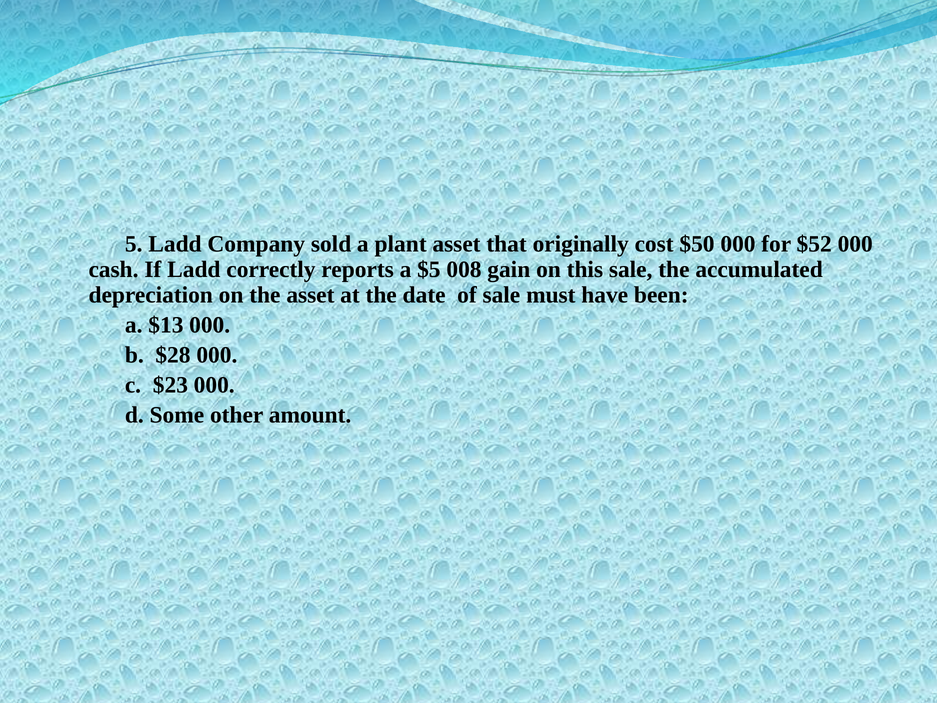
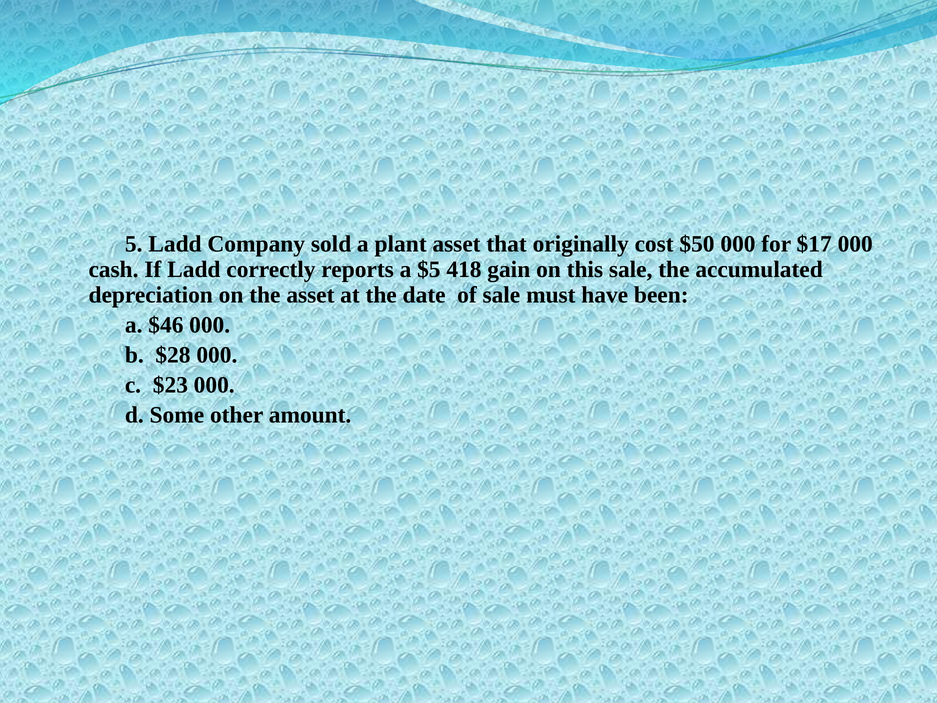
$52: $52 -> $17 (814, 244)
008: 008 -> 418 (464, 269)
$13: $13 -> $46 (166, 325)
